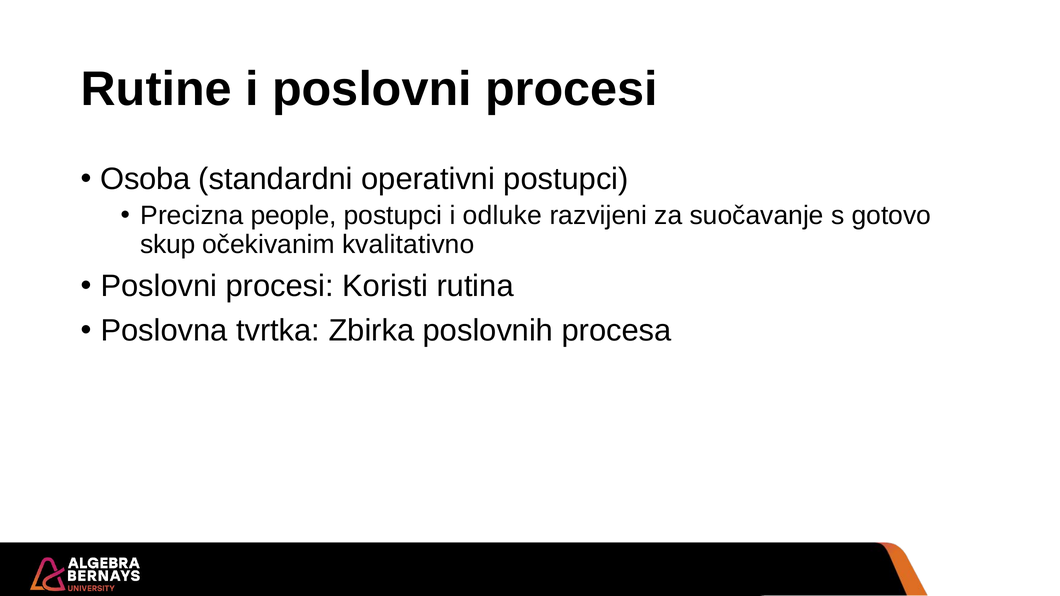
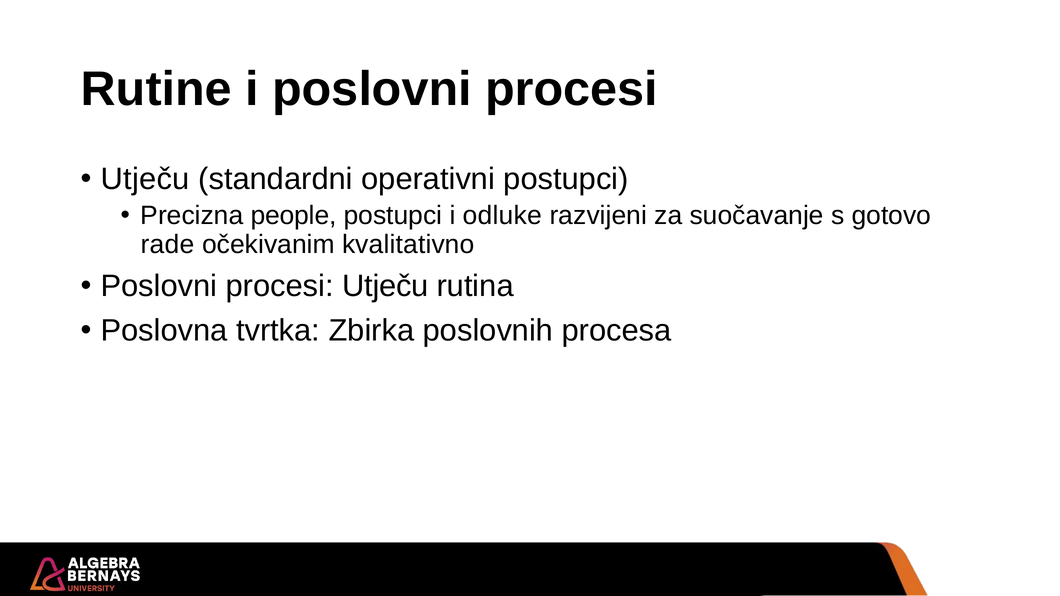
Osoba: Osoba -> Utječu (145, 179)
skup: skup -> rade (168, 244)
procesi Koristi: Koristi -> Utječu (385, 286)
